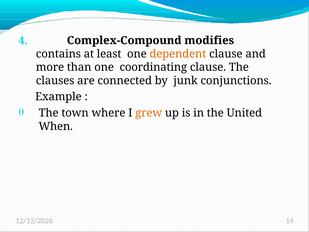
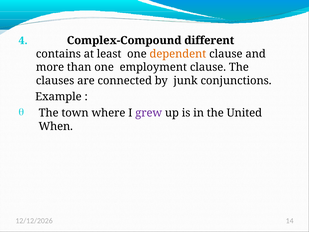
modifies: modifies -> different (209, 40)
coordinating: coordinating -> employment (153, 67)
grew colour: orange -> purple (149, 113)
